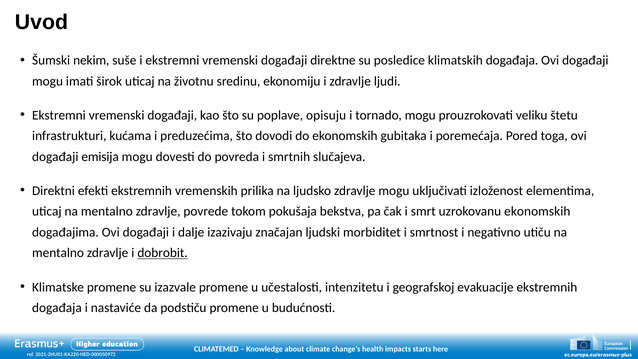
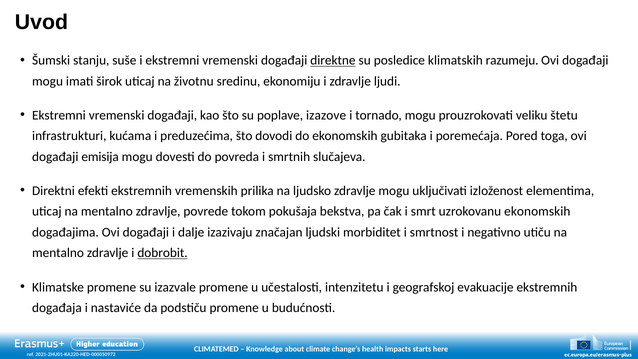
nekim: nekim -> stanju (91, 60)
direktne underline: none -> present (333, 60)
klimatskih događaja: događaja -> razumeju (512, 60)
opisuju: opisuju -> izazove (326, 115)
